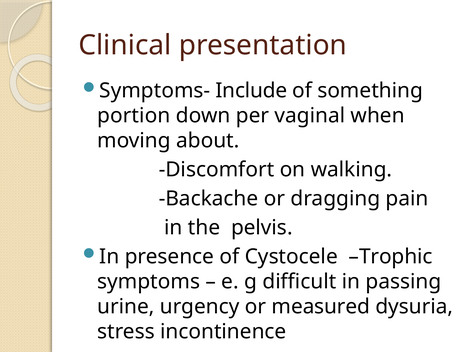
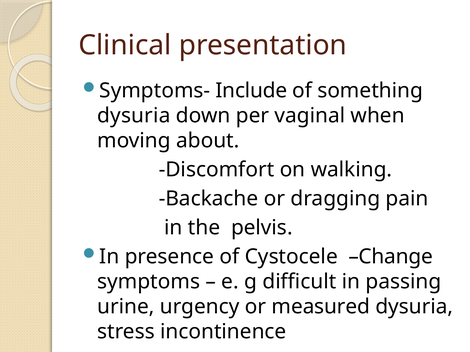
portion: portion -> dysuria (134, 116)
Trophic: Trophic -> Change (391, 257)
